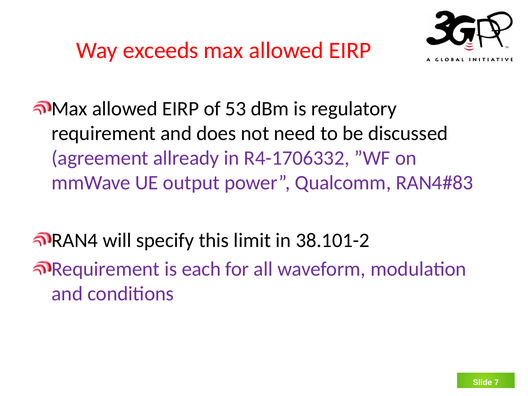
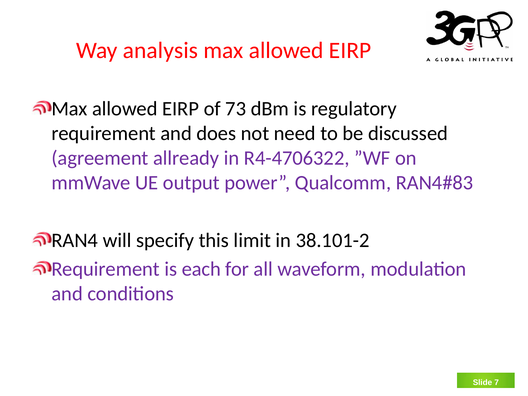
exceeds: exceeds -> analysis (160, 50)
53: 53 -> 73 (236, 109)
R4-1706332: R4-1706332 -> R4-4706322 (297, 158)
